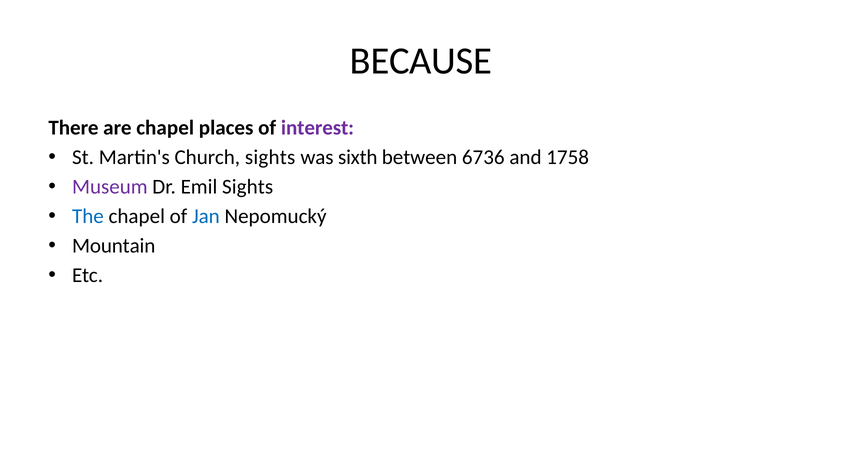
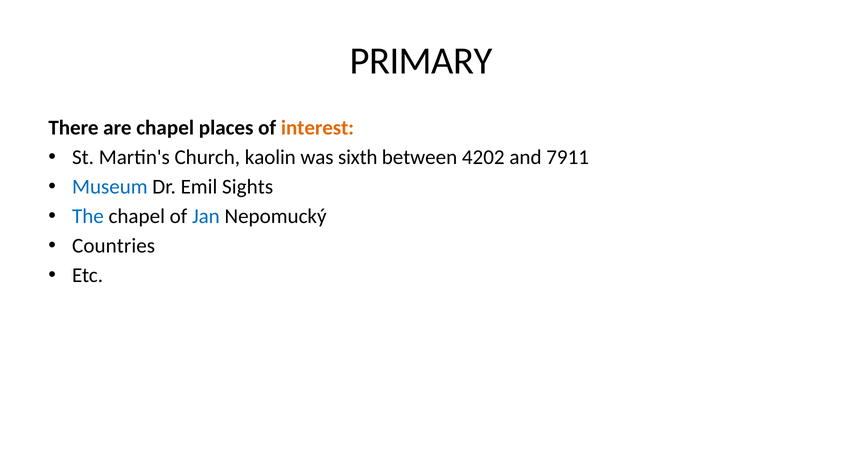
BECAUSE: BECAUSE -> PRIMARY (421, 61)
interest colour: purple -> orange (317, 128)
Church sights: sights -> kaolin (270, 157)
6736: 6736 -> 4202 (483, 157)
1758: 1758 -> 7911 (568, 157)
Museum colour: purple -> blue (110, 187)
Mountain: Mountain -> Countries (114, 246)
